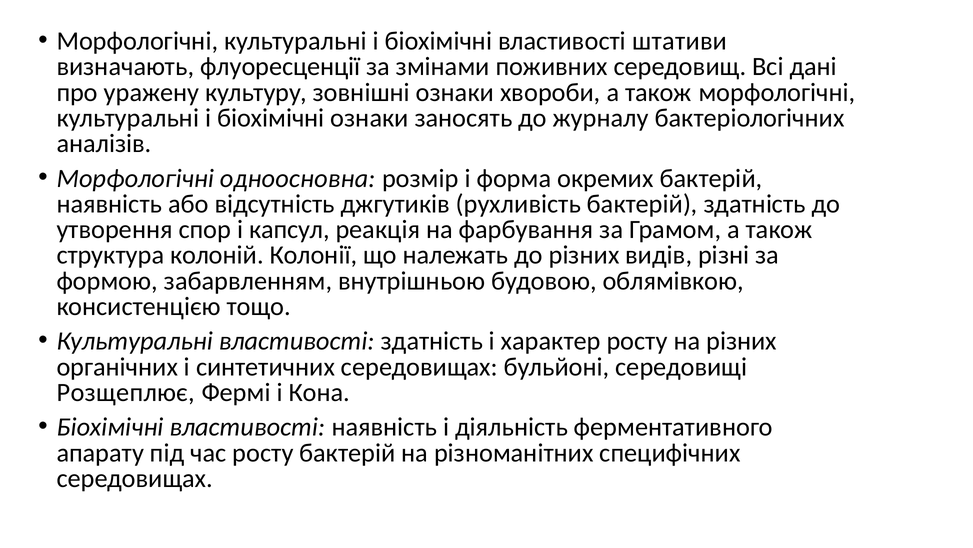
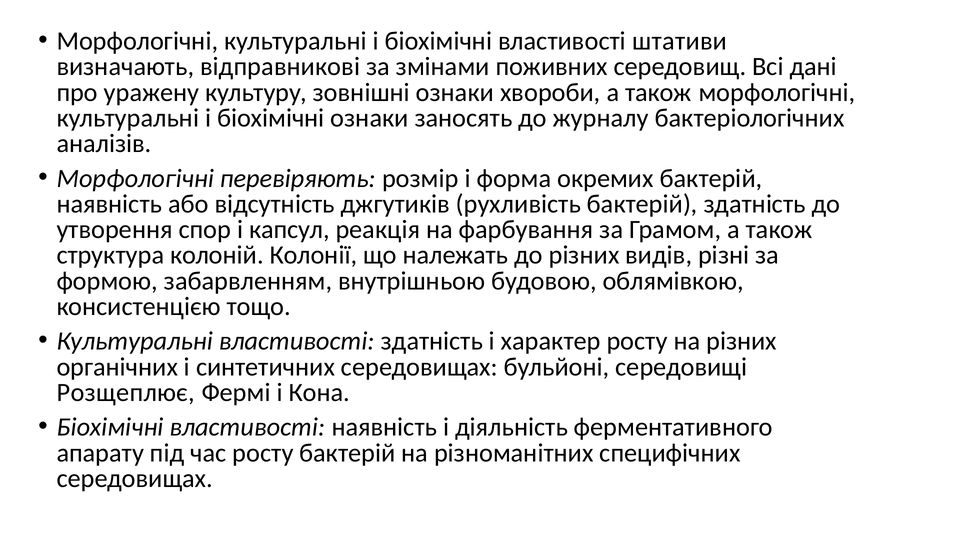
флуоресценції: флуоресценції -> відправникові (280, 67)
одноосновна: одноосновна -> перевіряють (298, 178)
